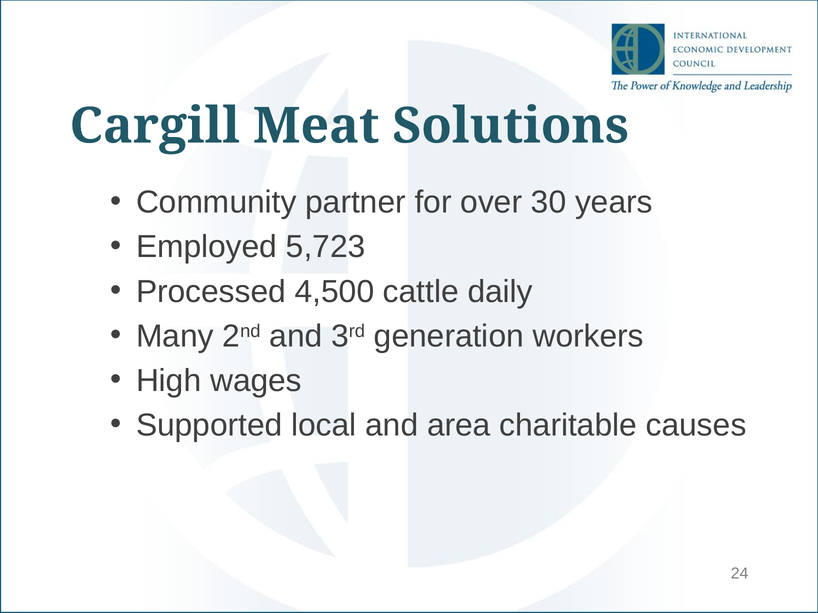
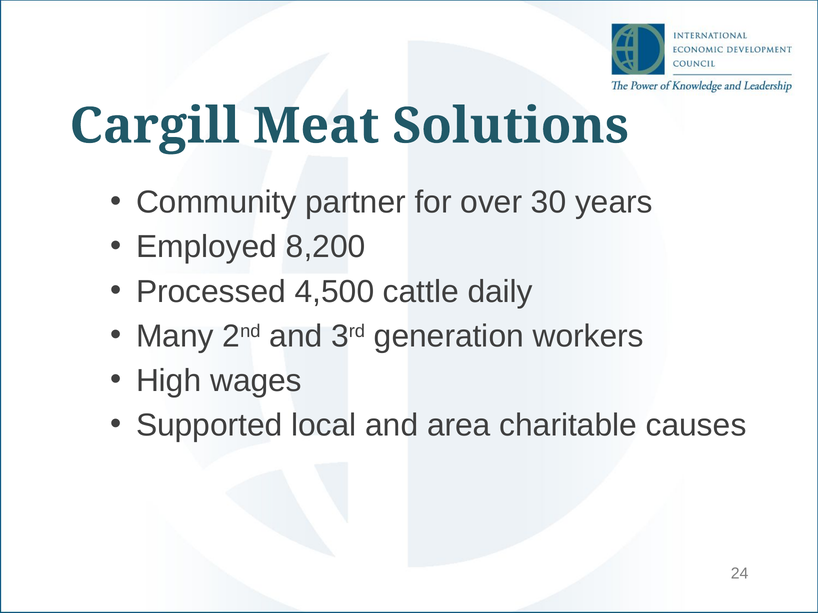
5,723: 5,723 -> 8,200 (326, 247)
